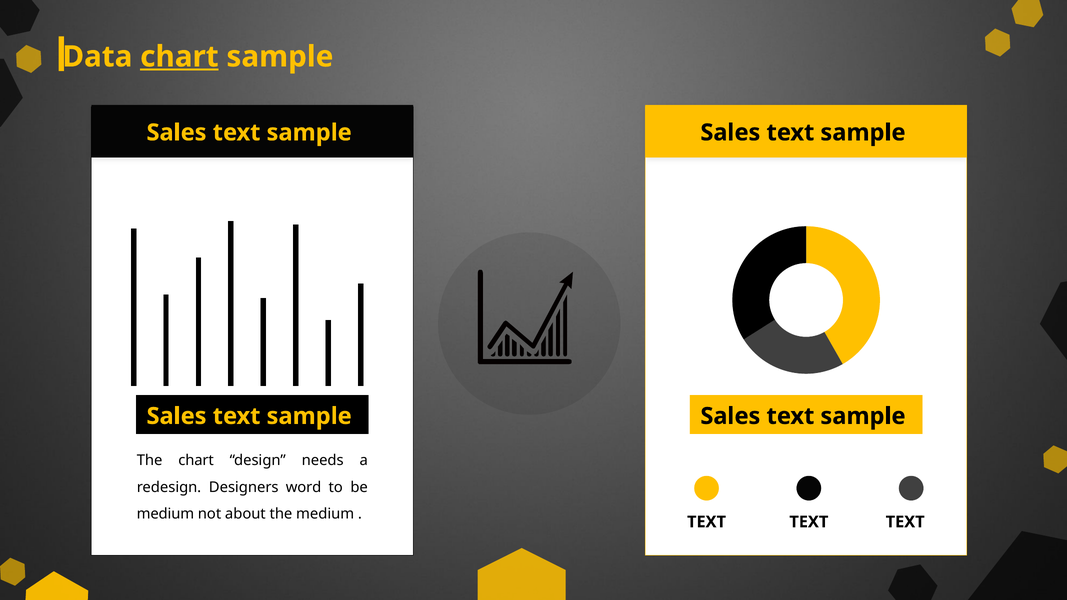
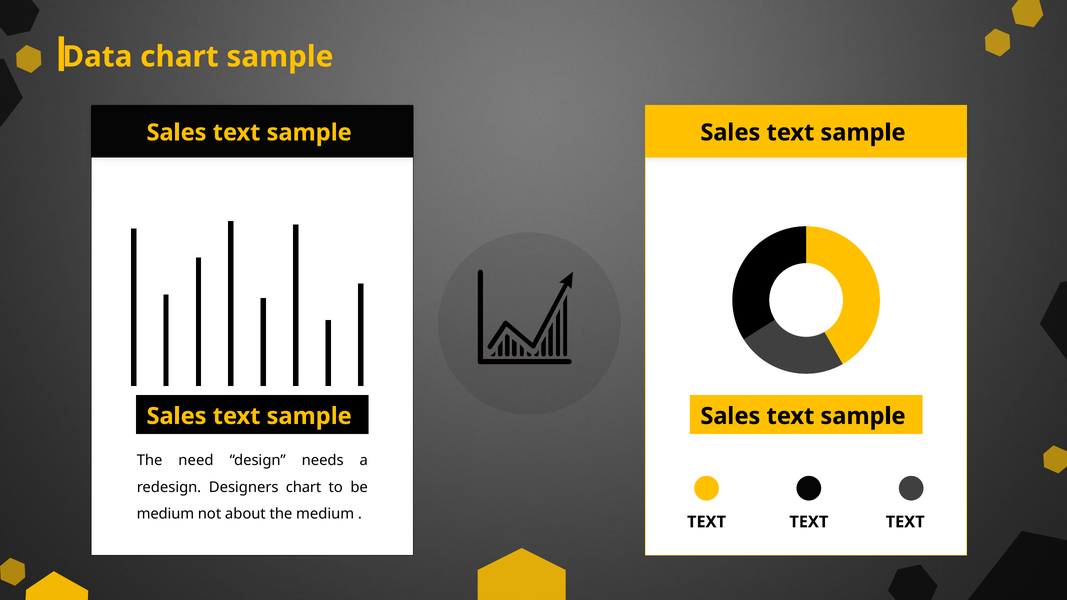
chart underline: present -> none (179, 57)
The chart: chart -> need (196, 461)
word: word -> chart (304, 487)
